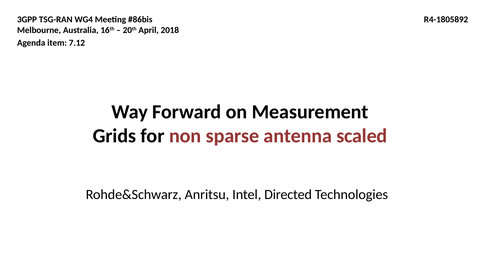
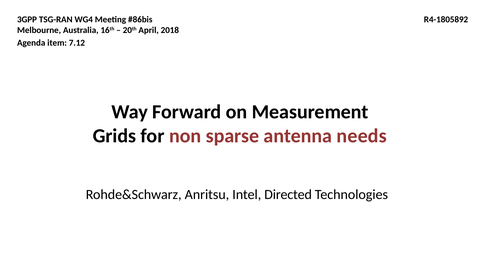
scaled: scaled -> needs (362, 136)
